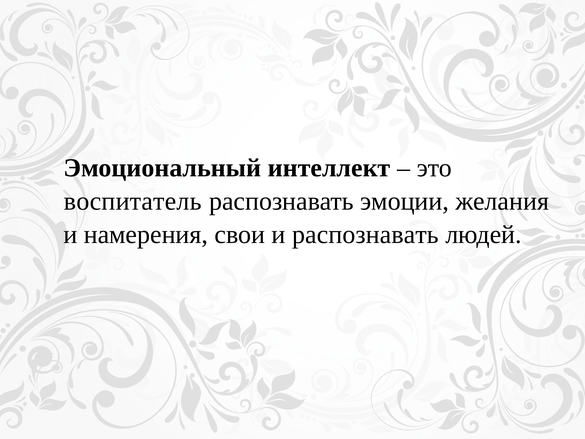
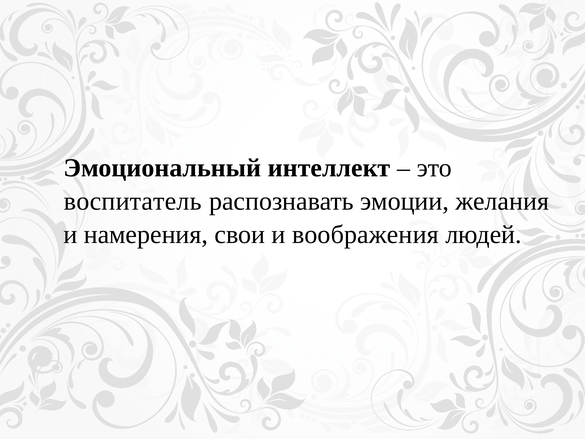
и распознавать: распознавать -> воображения (365, 235)
